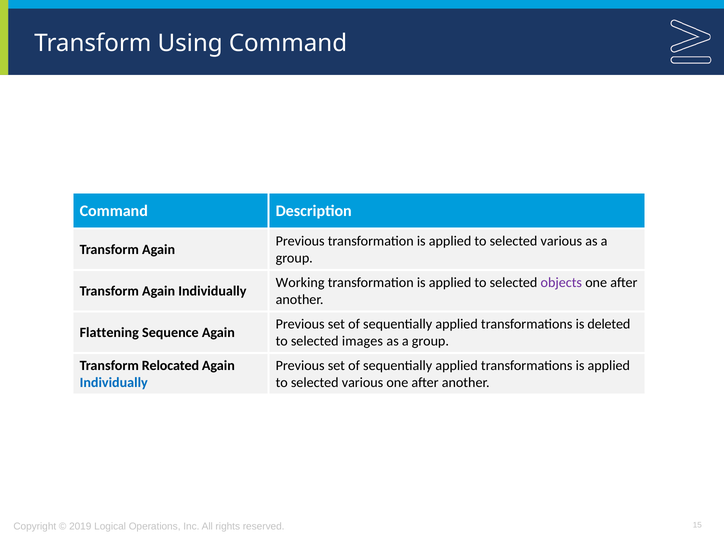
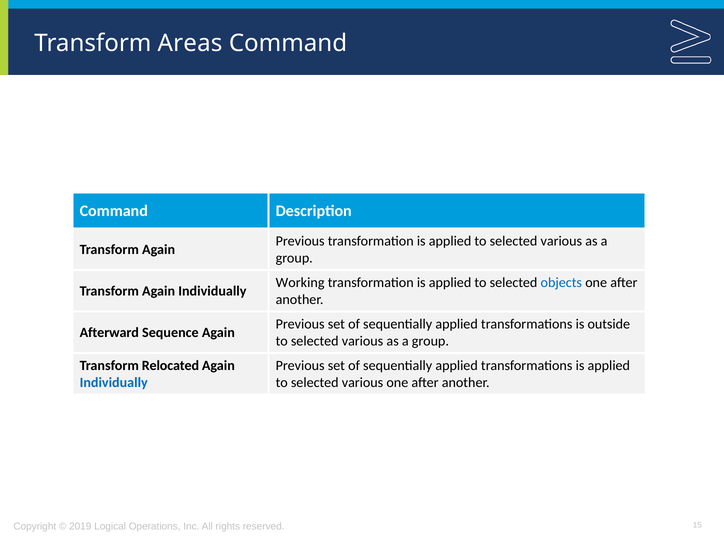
Using: Using -> Areas (190, 43)
objects colour: purple -> blue (561, 283)
deleted: deleted -> outside (609, 324)
Flattening: Flattening -> Afterward (109, 333)
images: images -> various (363, 341)
